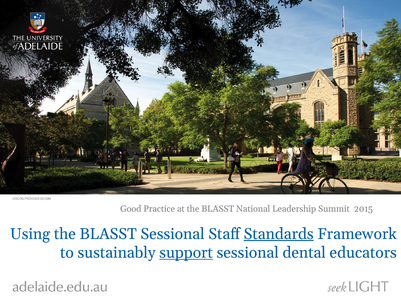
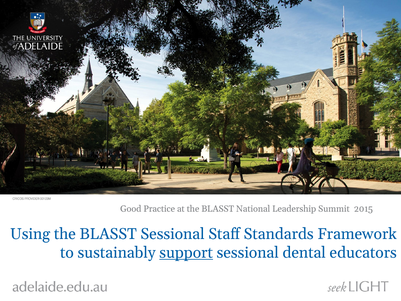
Standards underline: present -> none (279, 234)
